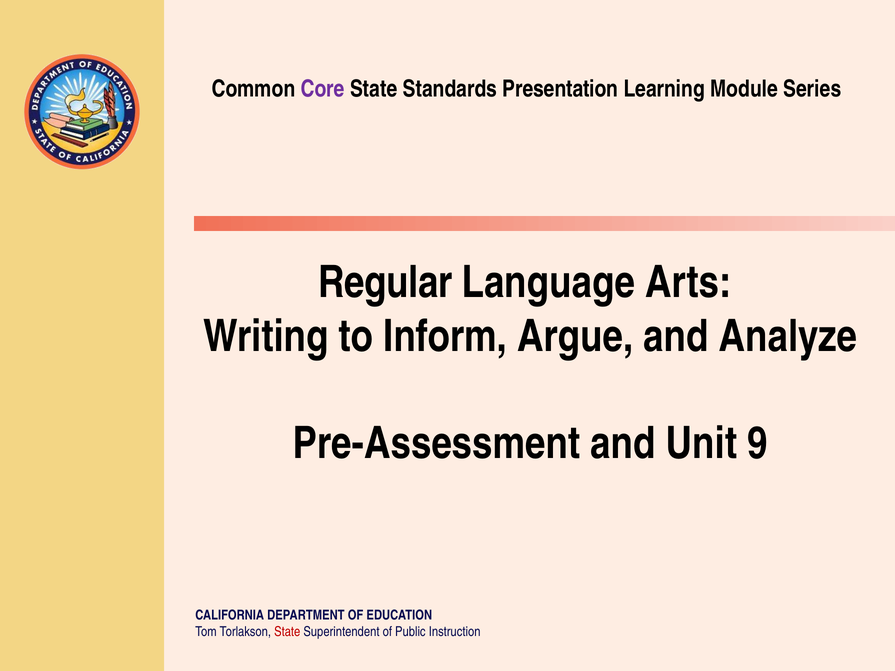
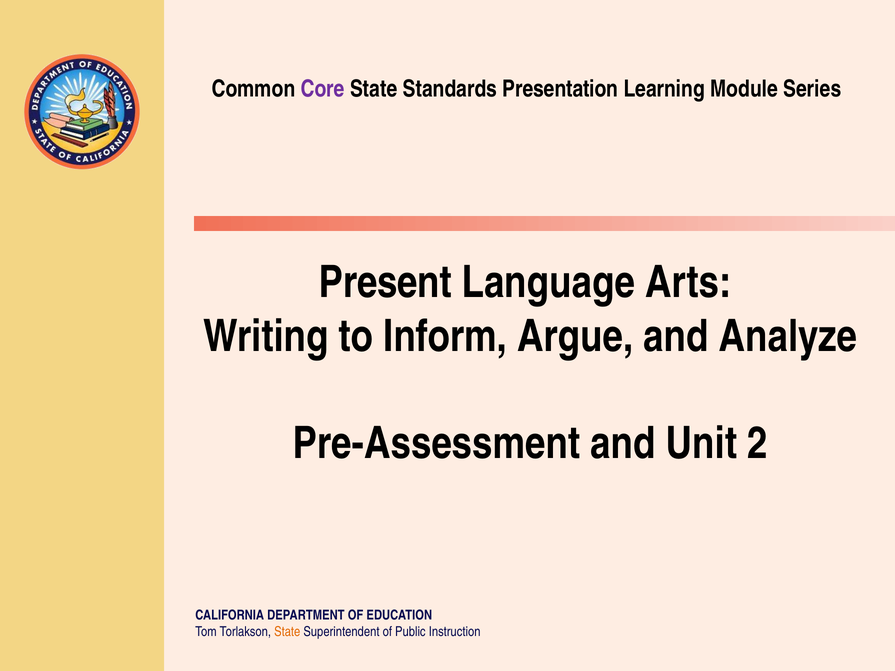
Regular: Regular -> Present (385, 283)
9: 9 -> 2 (758, 444)
State colour: red -> orange (287, 632)
